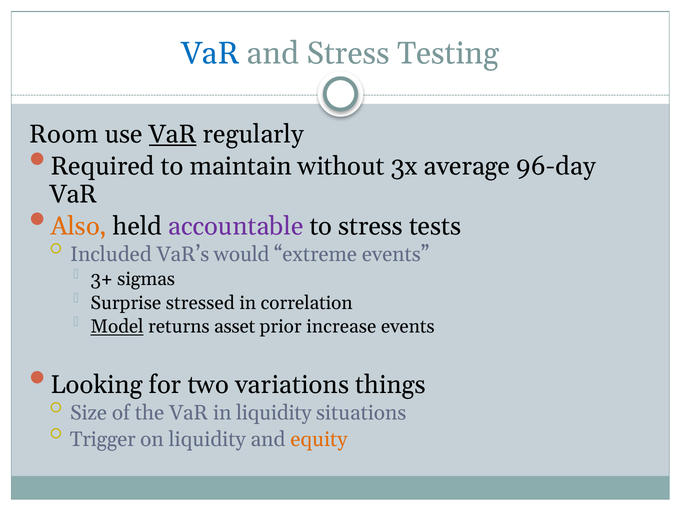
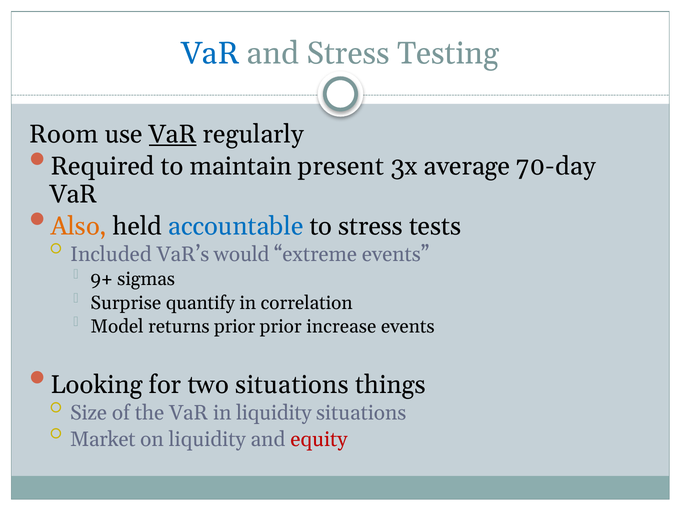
without: without -> present (341, 166)
96-day: 96-day -> 70-day (556, 166)
accountable colour: purple -> blue (236, 226)
3+: 3+ -> 9+ (102, 279)
stressed: stressed -> quantify (200, 303)
Model underline: present -> none (117, 327)
returns asset: asset -> prior (235, 327)
two variations: variations -> situations (292, 385)
Trigger: Trigger -> Market (103, 439)
equity colour: orange -> red (319, 439)
